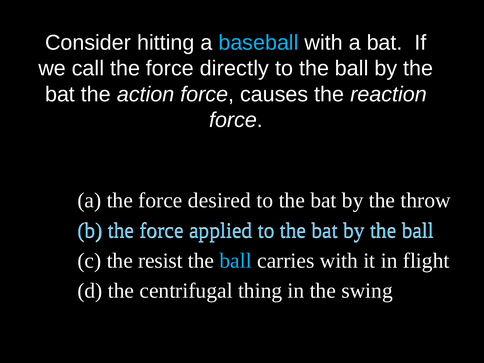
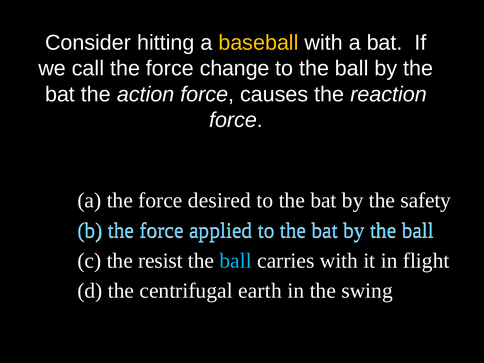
baseball colour: light blue -> yellow (258, 43)
directly: directly -> change (235, 68)
throw: throw -> safety (426, 200)
thing: thing -> earth (260, 291)
